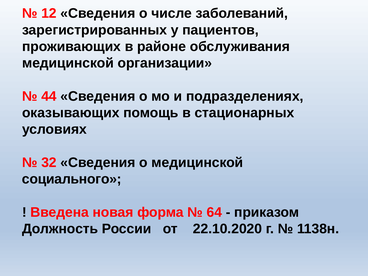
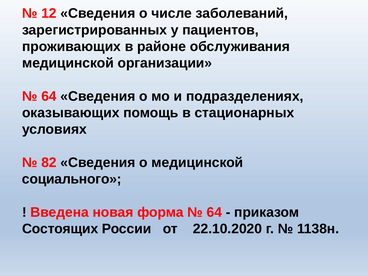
44: 44 -> 64 (49, 96)
32: 32 -> 82 (49, 163)
Должность: Должность -> Состоящих (60, 229)
